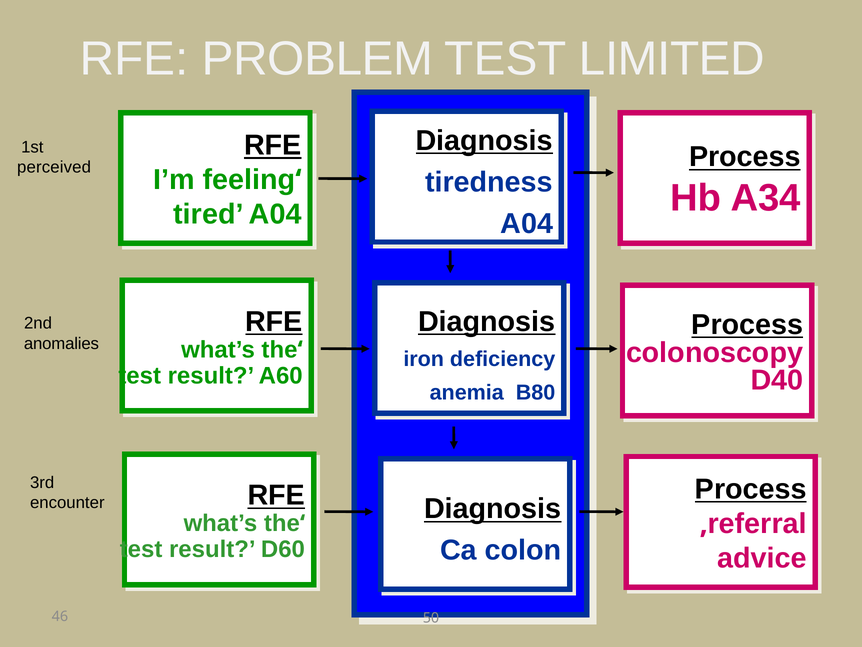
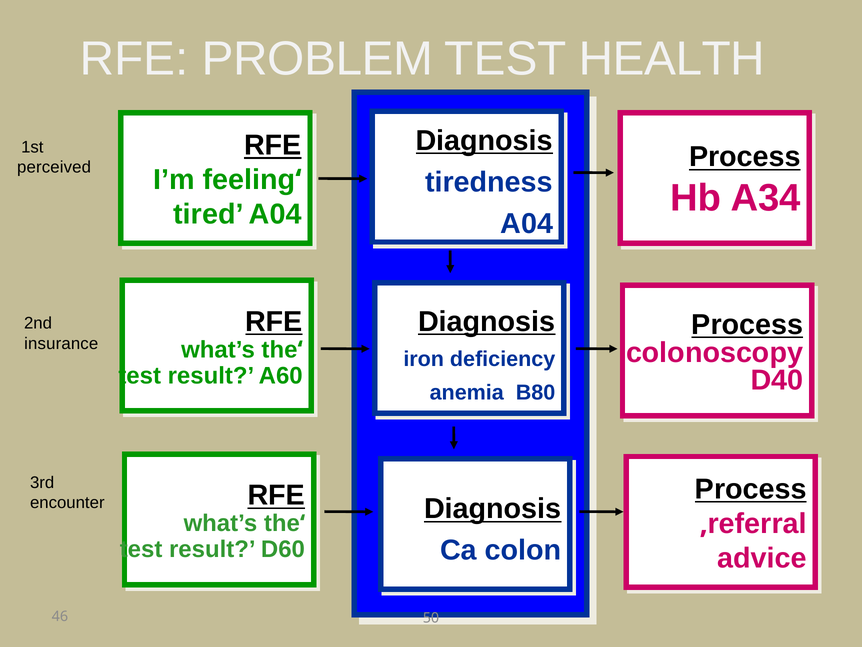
LIMITED: LIMITED -> HEALTH (672, 59)
anomalies: anomalies -> insurance (61, 343)
